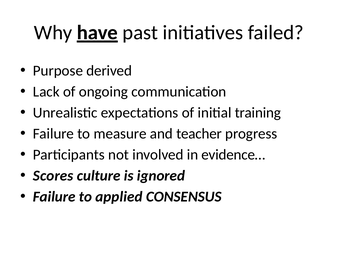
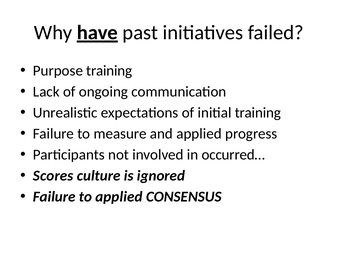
Purpose derived: derived -> training (109, 71)
and teacher: teacher -> applied (199, 134)
evidence…: evidence… -> occurred… (233, 155)
